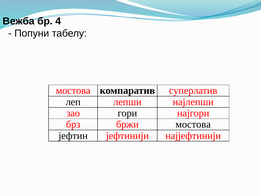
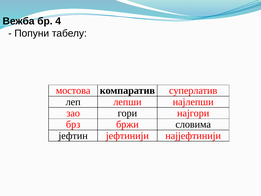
бржи мостова: мостова -> словима (193, 124)
